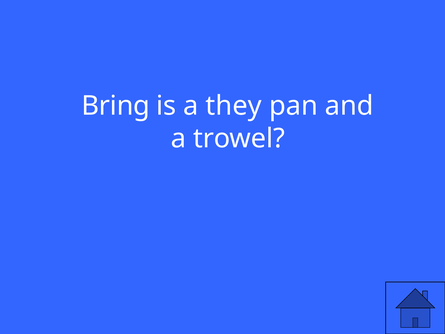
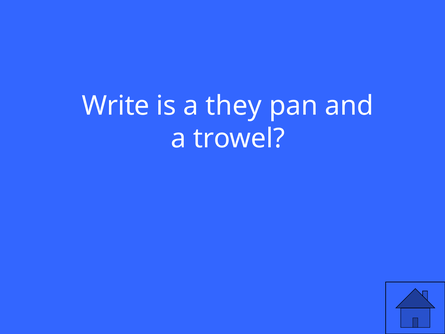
Bring: Bring -> Write (116, 106)
